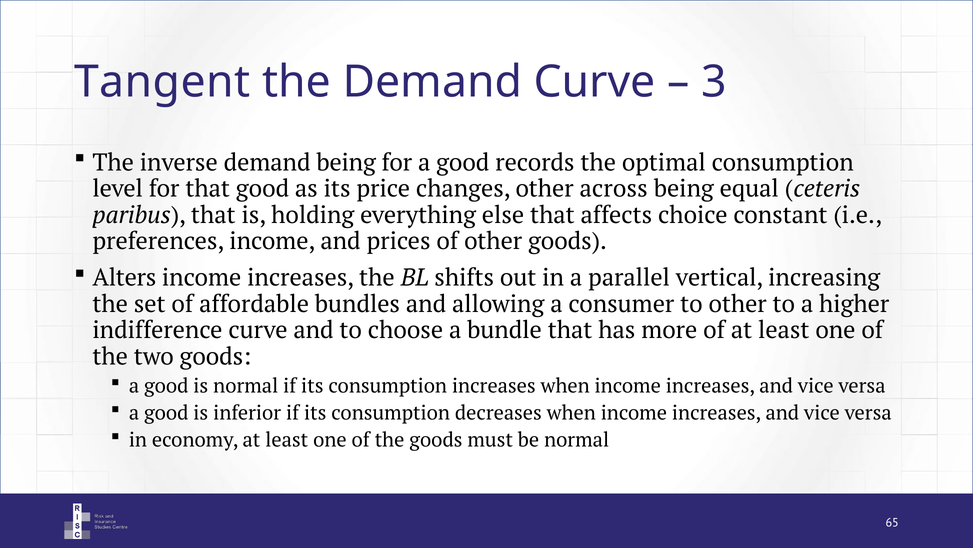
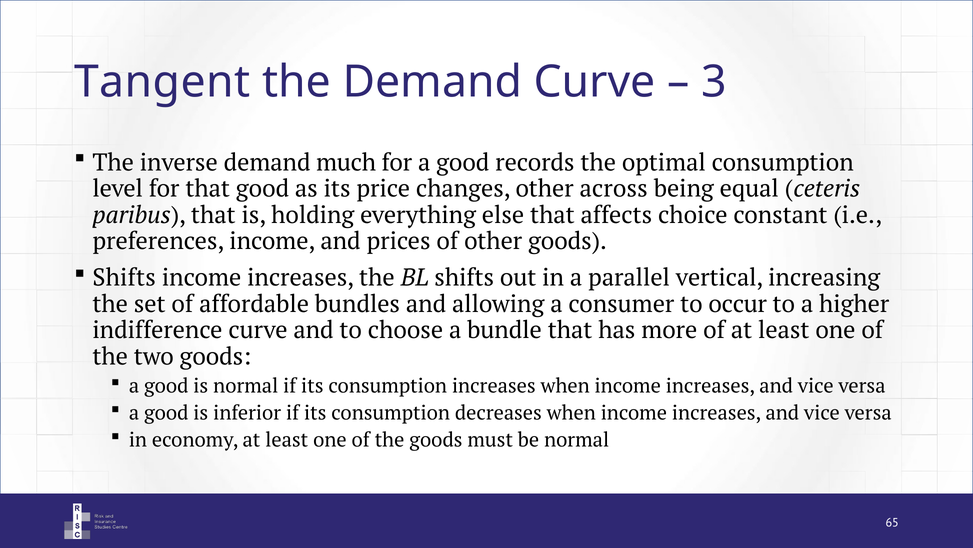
demand being: being -> much (346, 162)
Alters: Alters -> Shifts (124, 278)
to other: other -> occur (738, 304)
